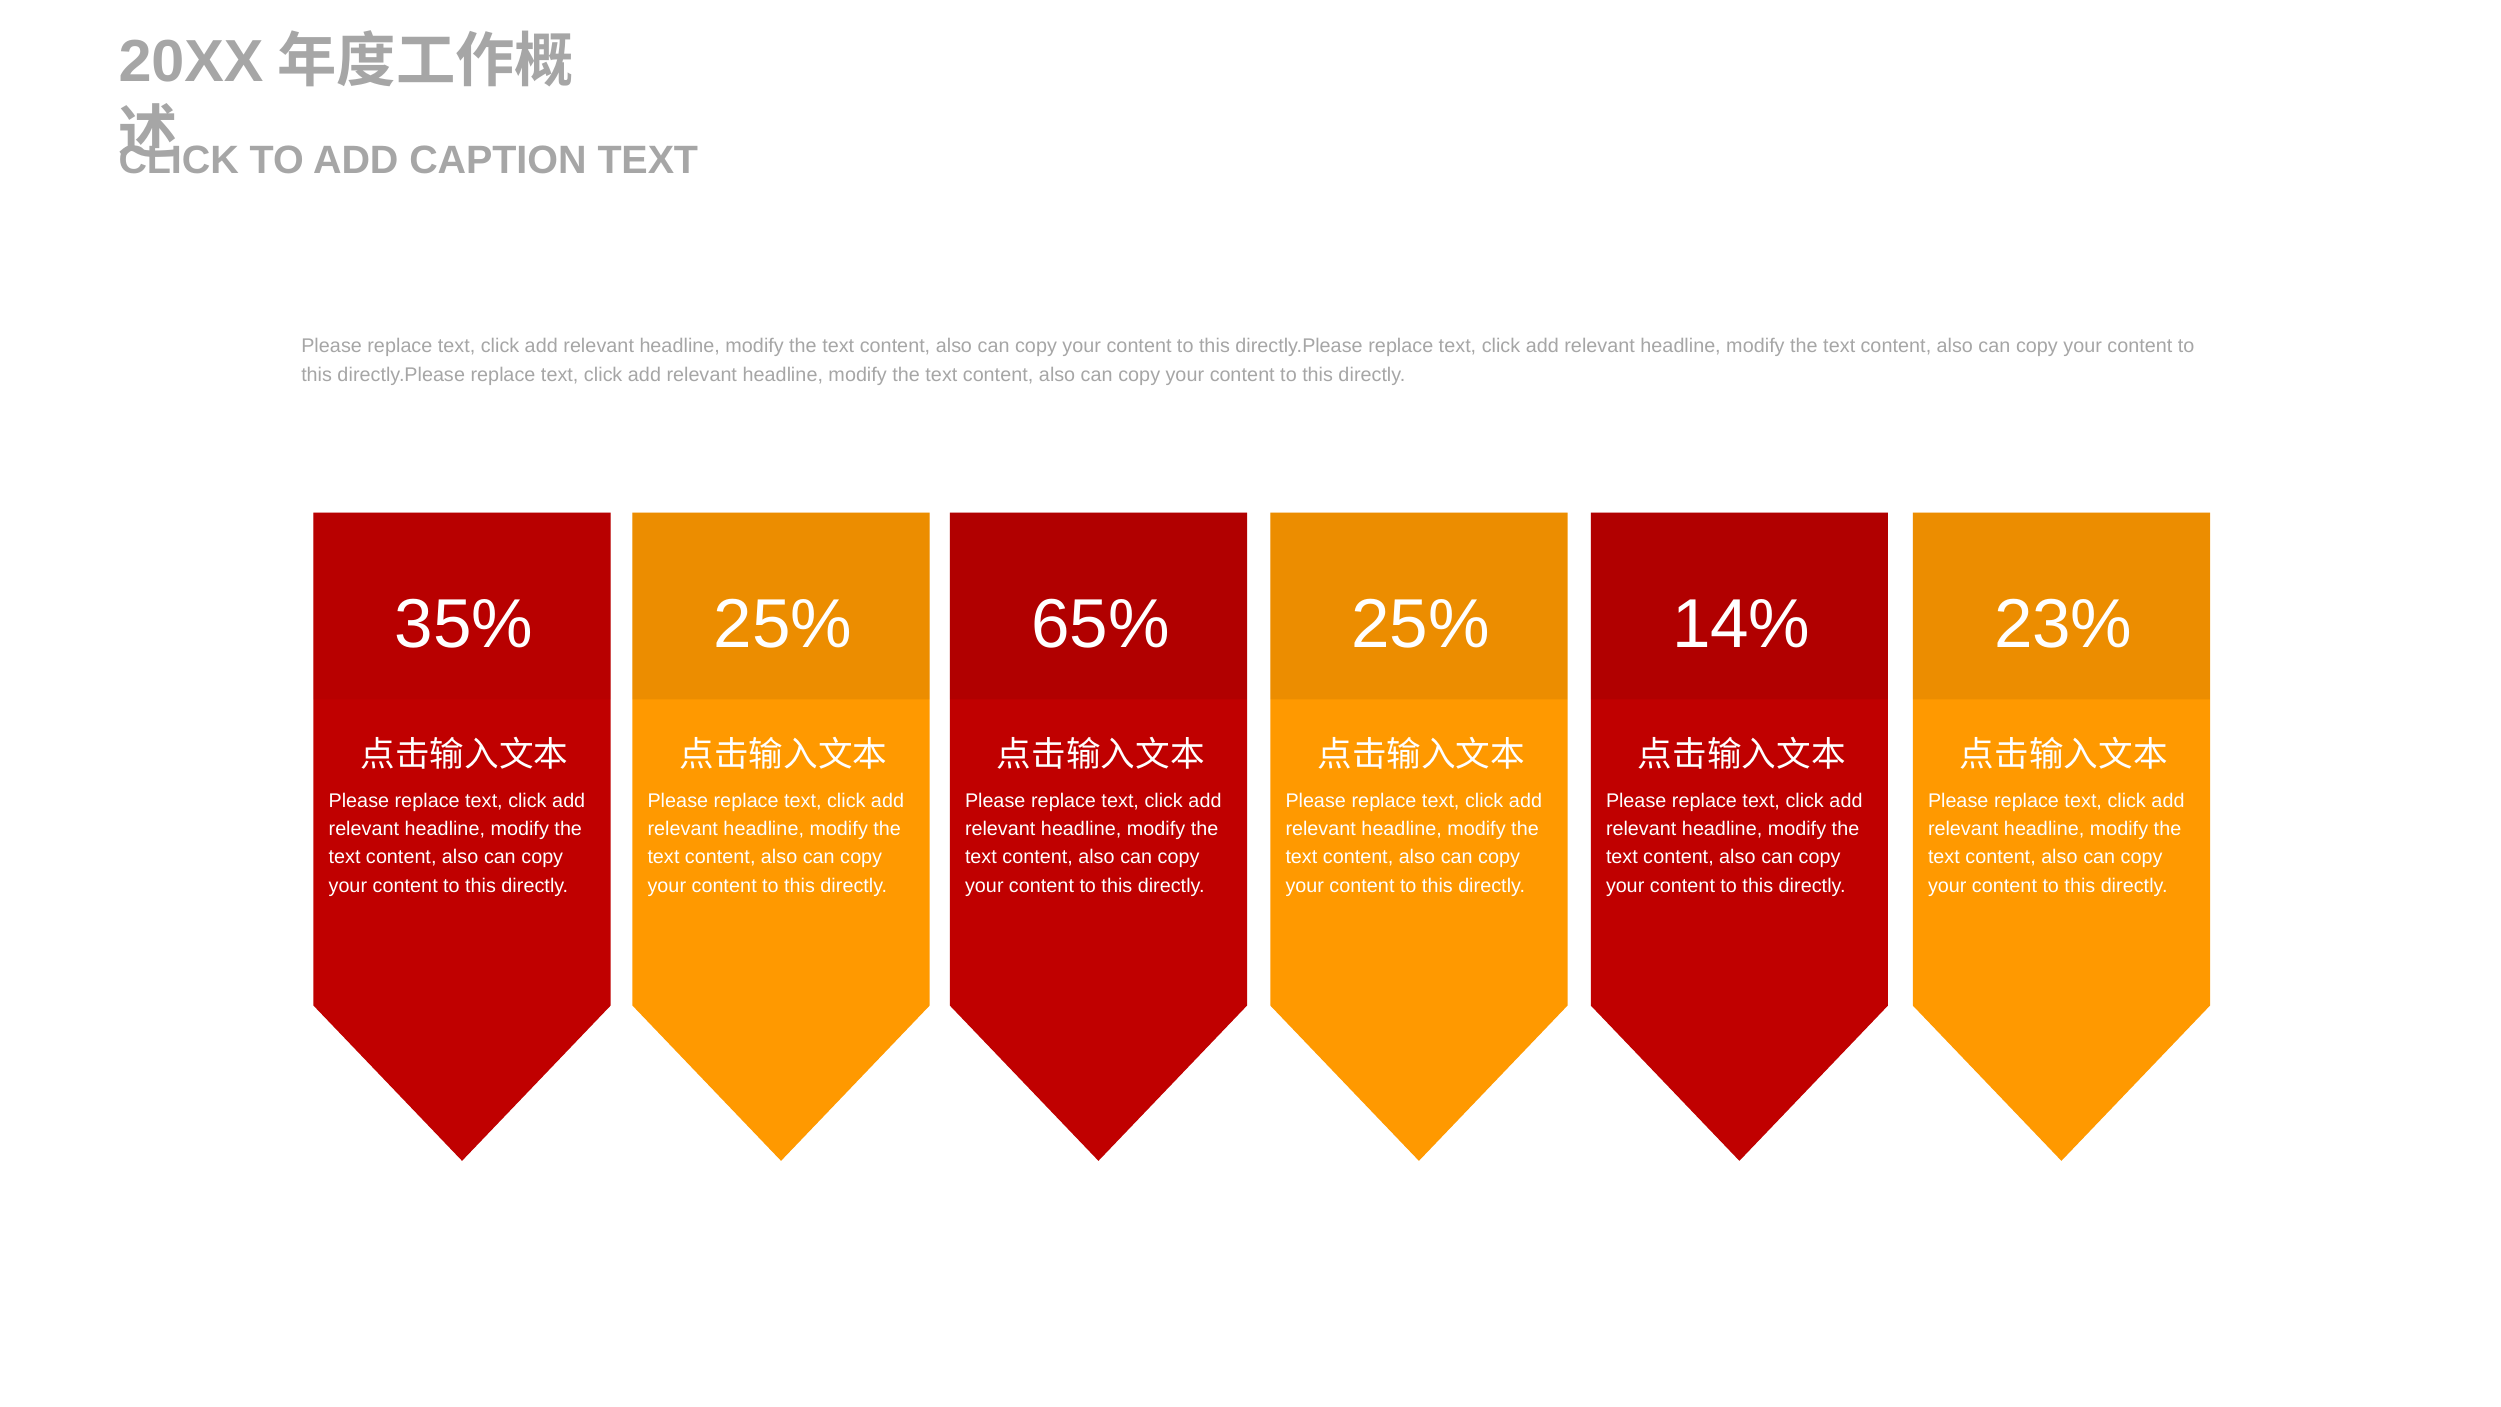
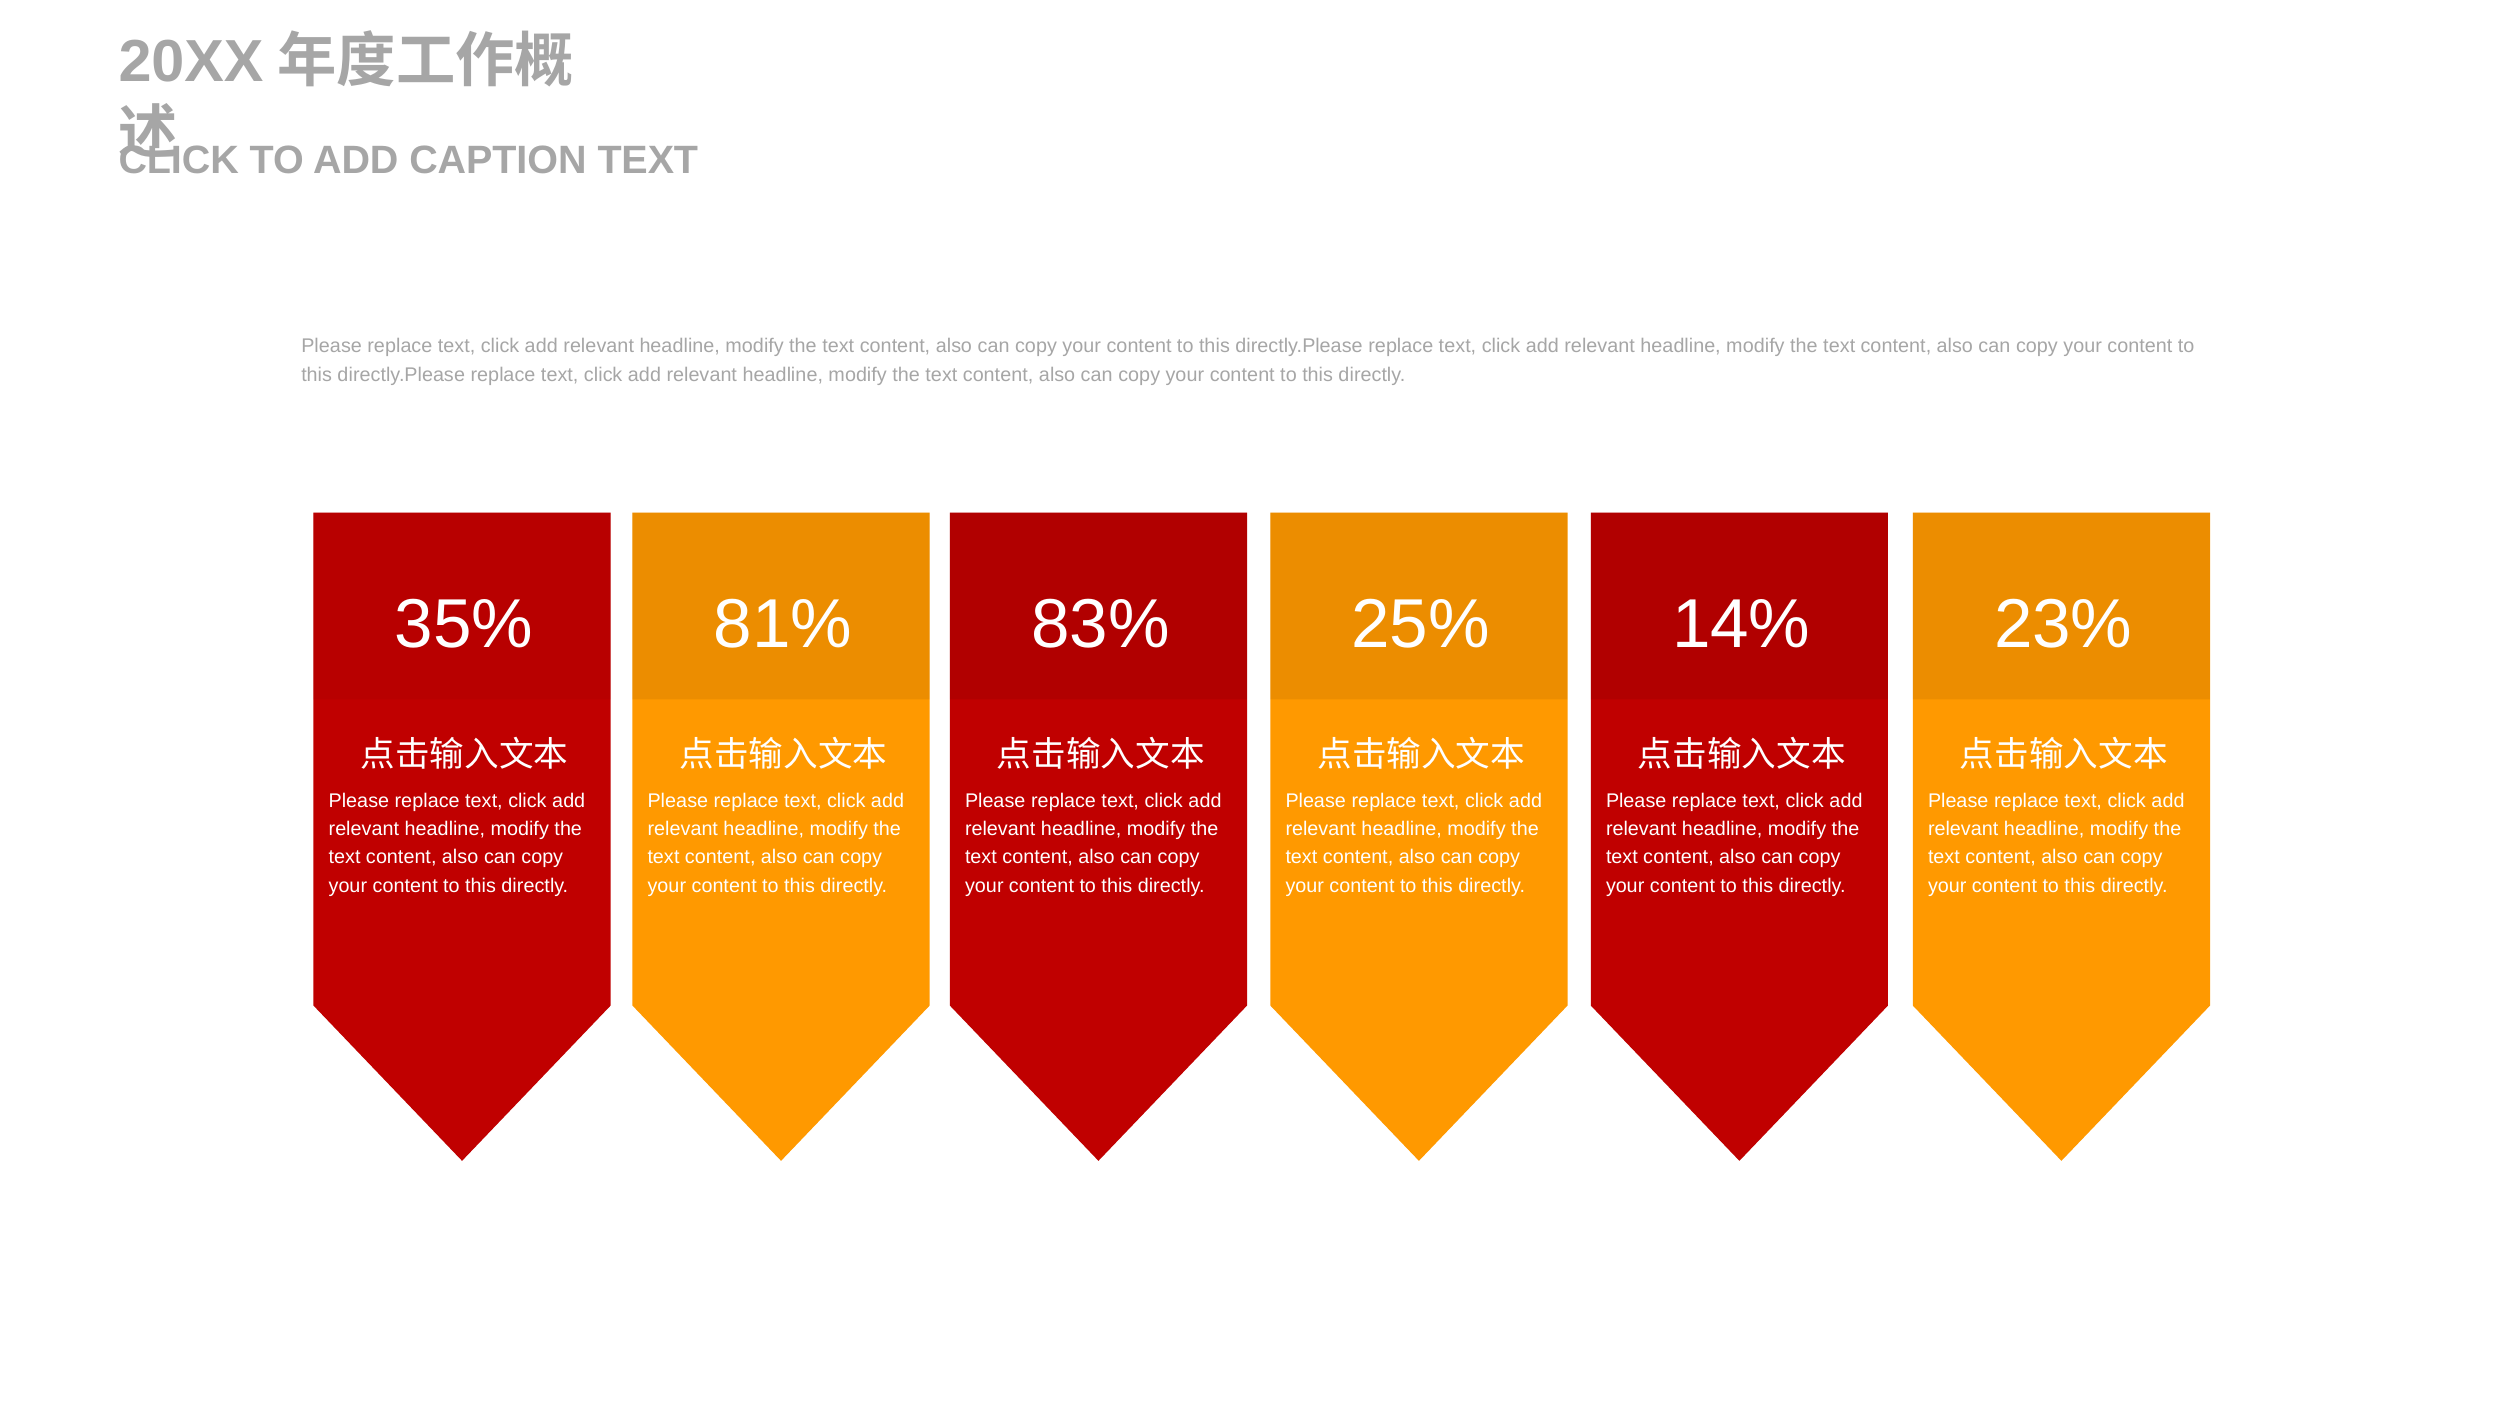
25%: 25% -> 81% (783, 625)
65%: 65% -> 83% (1100, 625)
